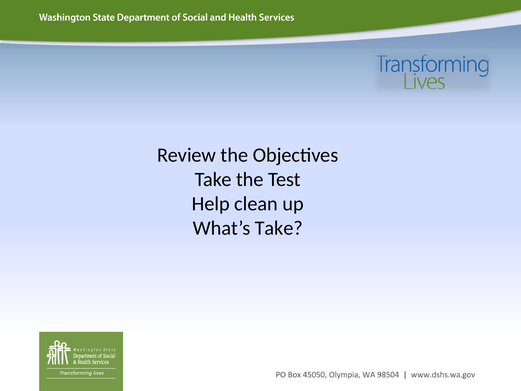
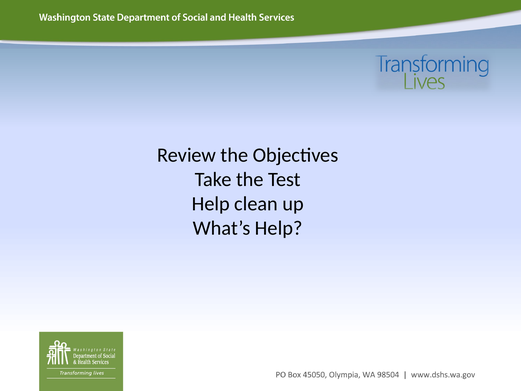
What’s Take: Take -> Help (279, 228)
